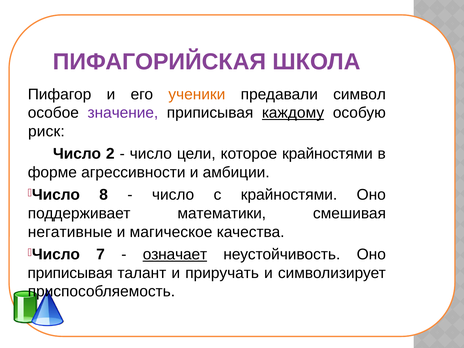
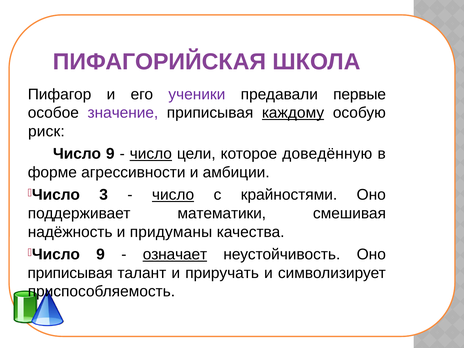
ученики colour: orange -> purple (197, 94)
символ: символ -> первые (360, 94)
Число 2: 2 -> 9 (110, 154)
число underline: none -> present (151, 154)
которое крайностями: крайностями -> доведённую (327, 154)
8: 8 -> 3 (104, 195)
число underline: none -> present (173, 195)
негативные: негативные -> надёжность (70, 232)
магическое: магическое -> придуманы (171, 232)
7: 7 -> 9 (101, 254)
